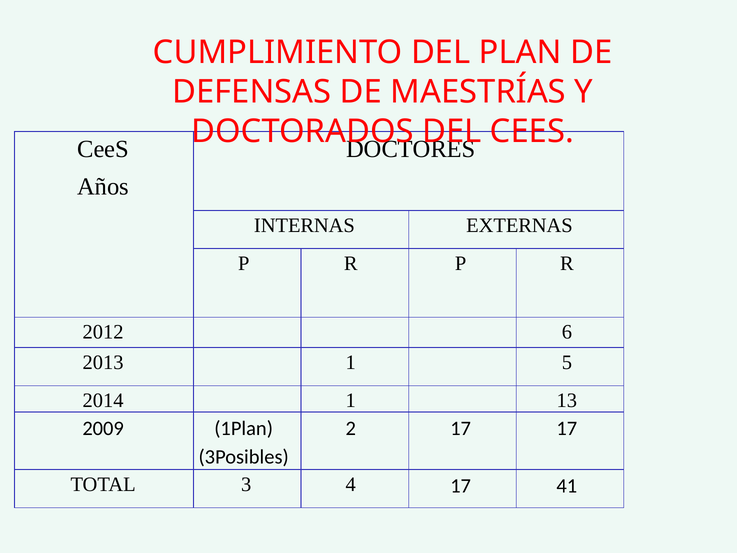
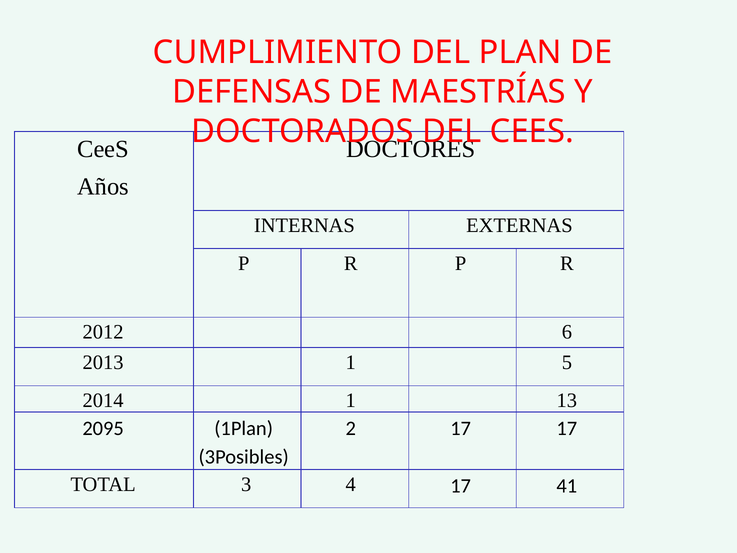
2009: 2009 -> 2095 (103, 428)
